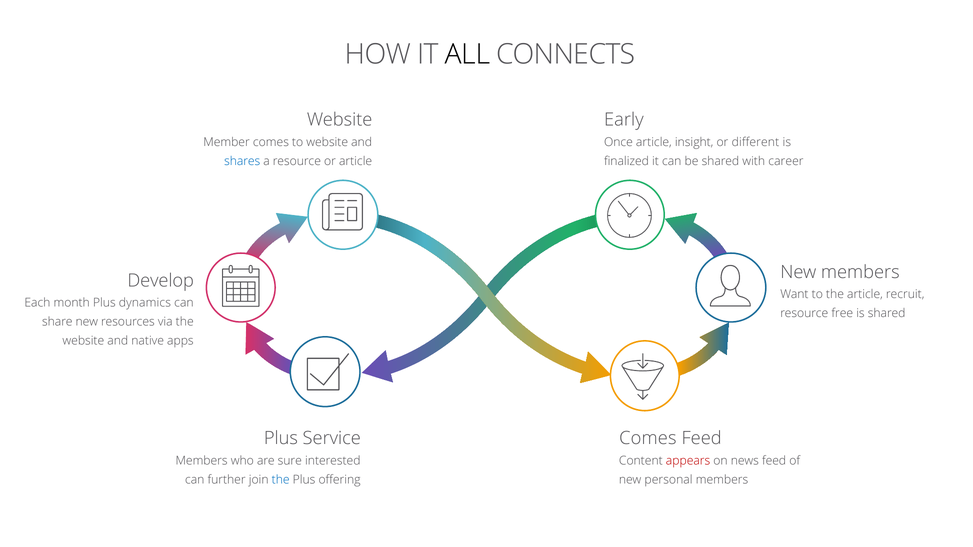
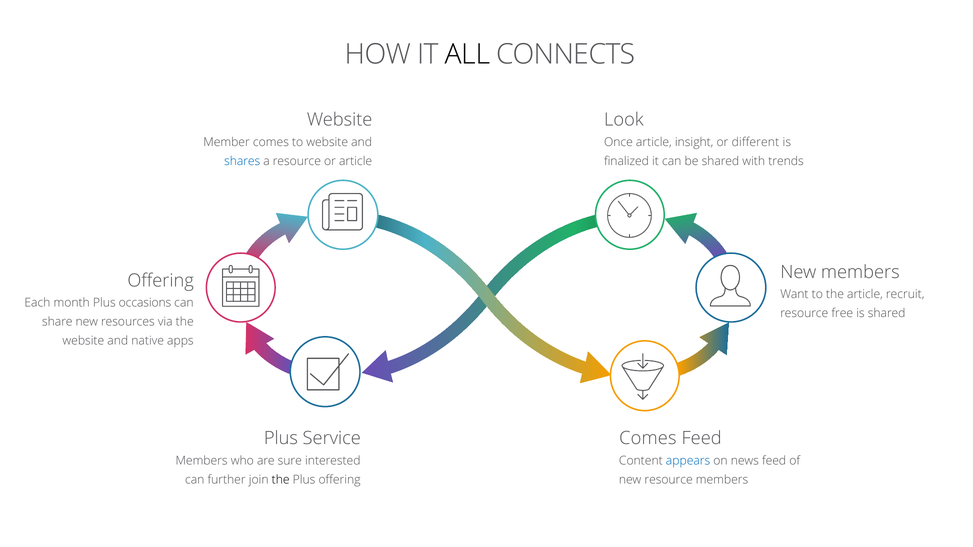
Early: Early -> Look (624, 120)
career: career -> trends (786, 161)
Develop: Develop -> Offering (161, 281)
dynamics: dynamics -> occasions (145, 303)
appears colour: red -> blue (688, 461)
the colour: blue -> black (281, 480)
new personal: personal -> resource (669, 480)
